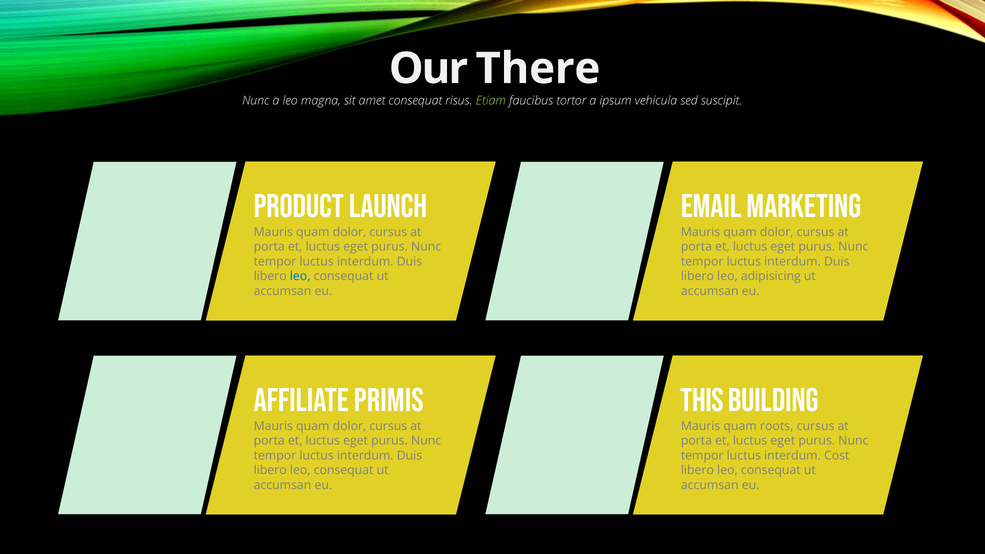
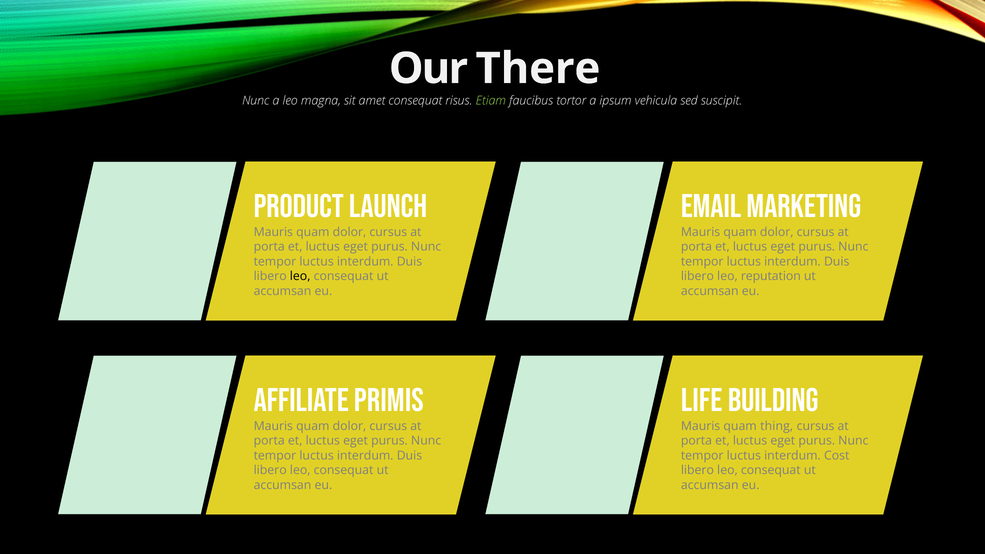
leo colour: blue -> black (300, 276)
adipisicing: adipisicing -> reputation (771, 276)
THIS: THIS -> LIFE (702, 400)
roots: roots -> thing (777, 426)
